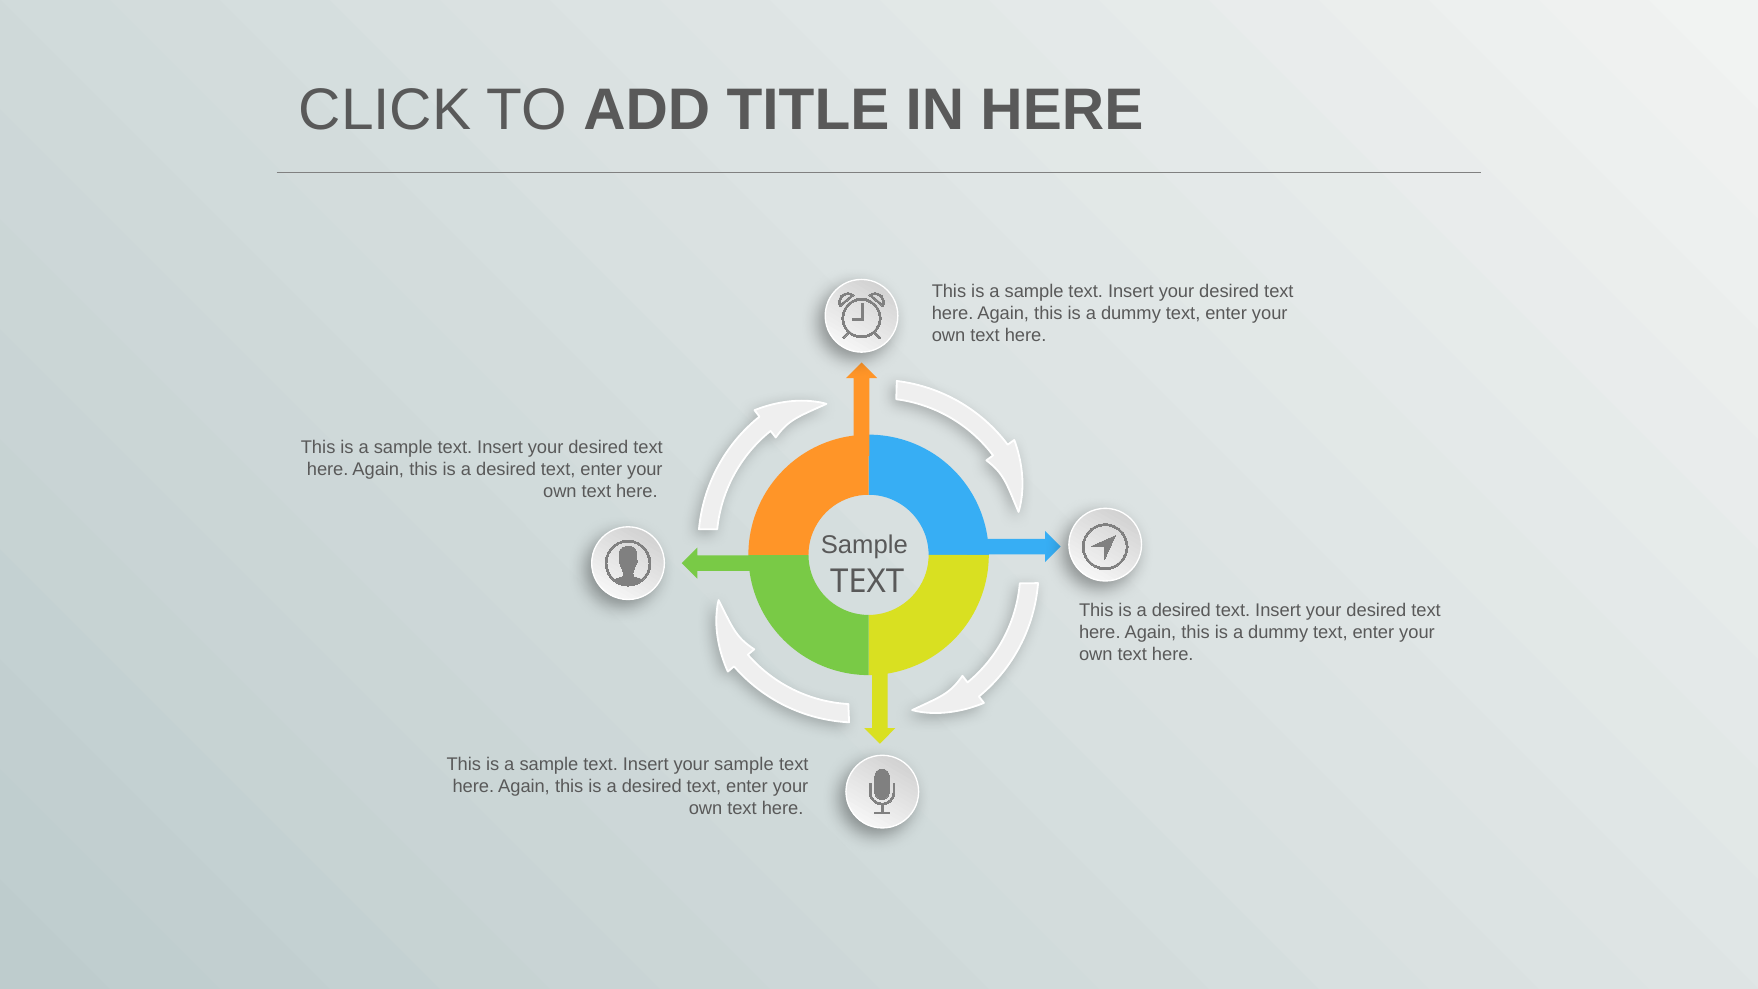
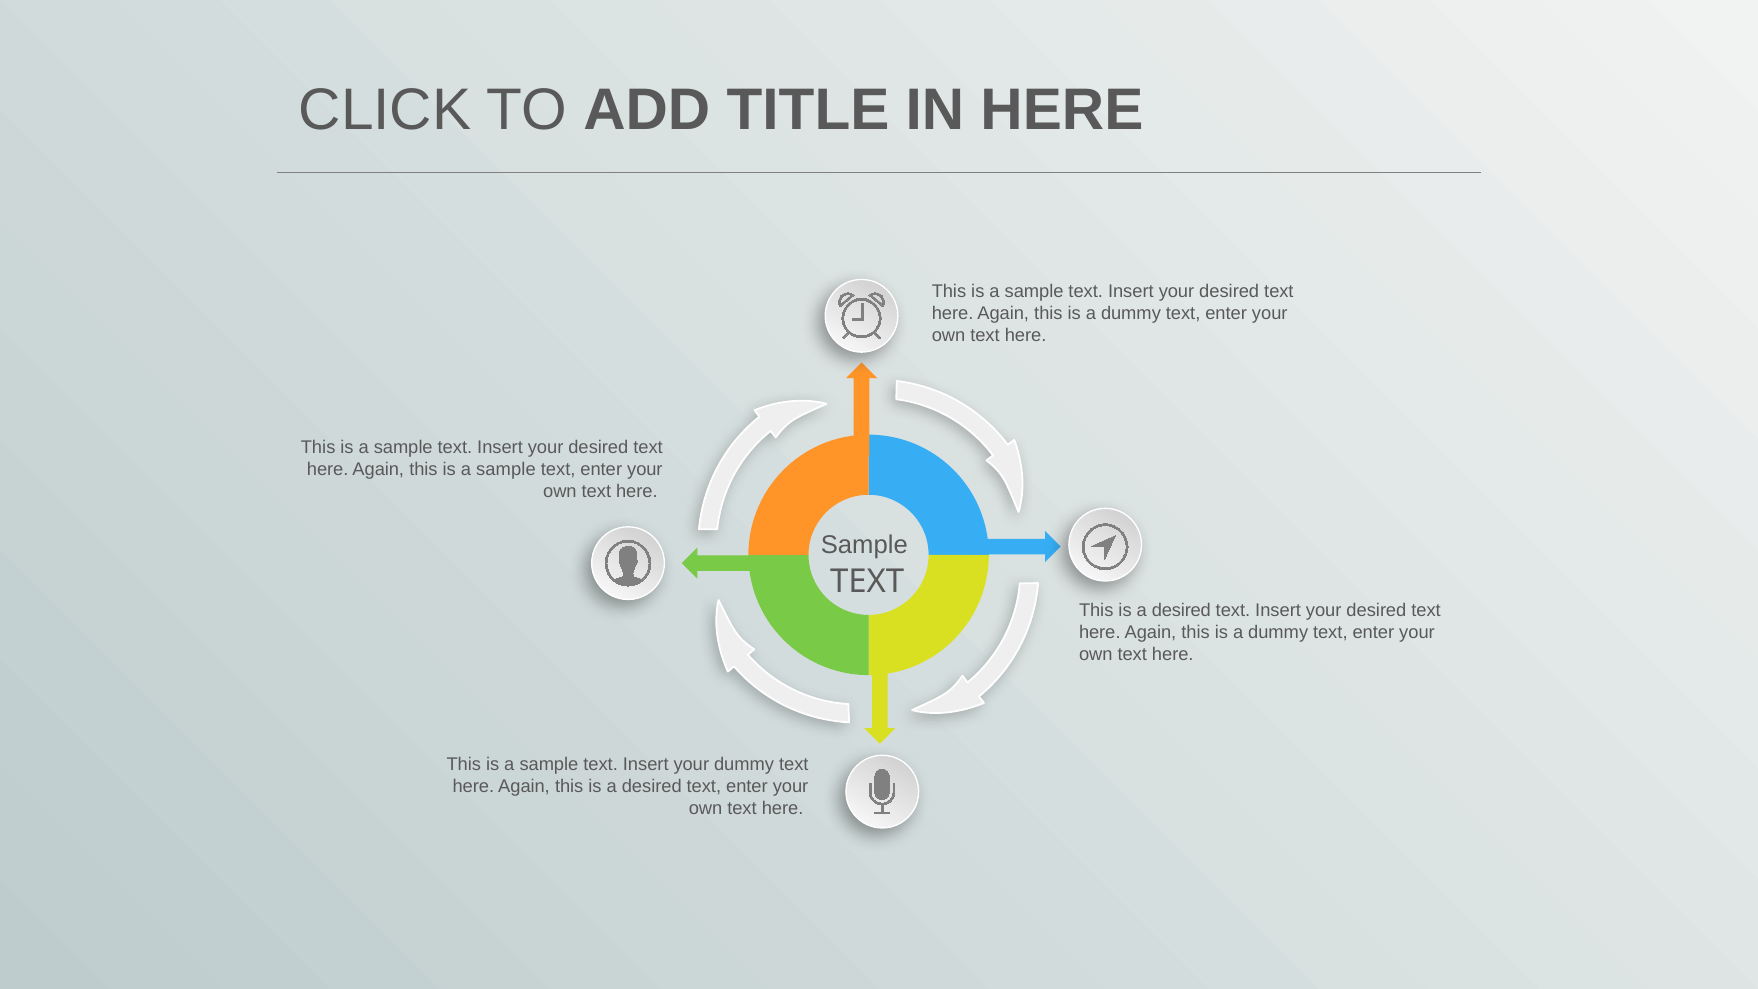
desired: desired -> sample (506, 469)
your sample: sample -> dummy (744, 765)
